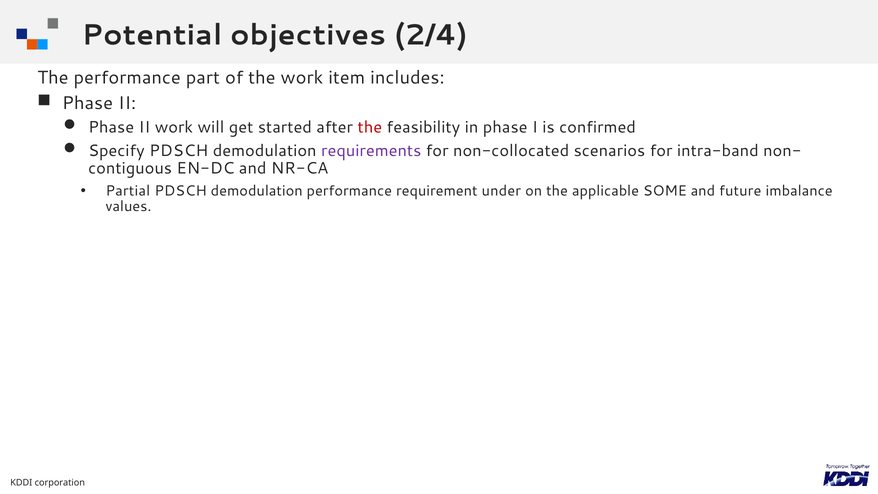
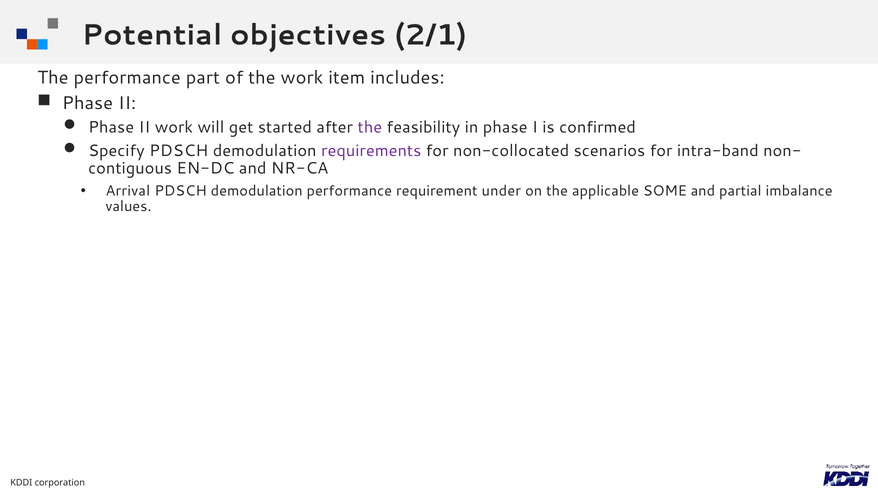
2/4: 2/4 -> 2/1 (431, 35)
the colour: red -> purple (370, 127)
Partial: Partial -> Arrival (128, 191)
future: future -> partial (740, 191)
